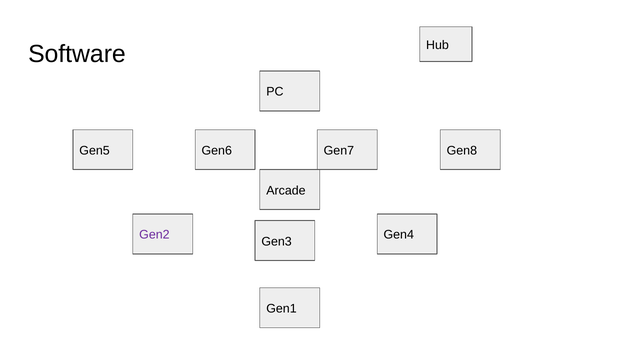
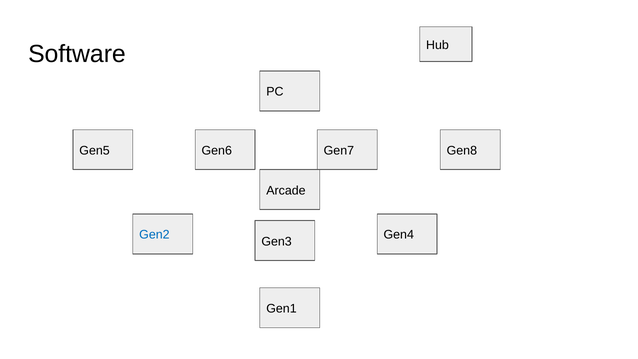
Gen2 colour: purple -> blue (154, 235)
